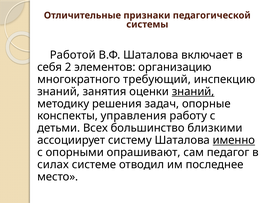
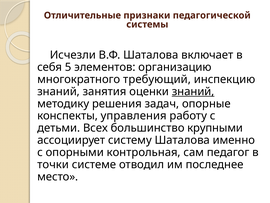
Работой: Работой -> Исчезли (73, 55)
2: 2 -> 5 (68, 67)
близкими: близкими -> крупными (215, 128)
именно underline: present -> none (234, 140)
опрашивают: опрашивают -> контрольная (144, 152)
силах: силах -> точки (53, 164)
